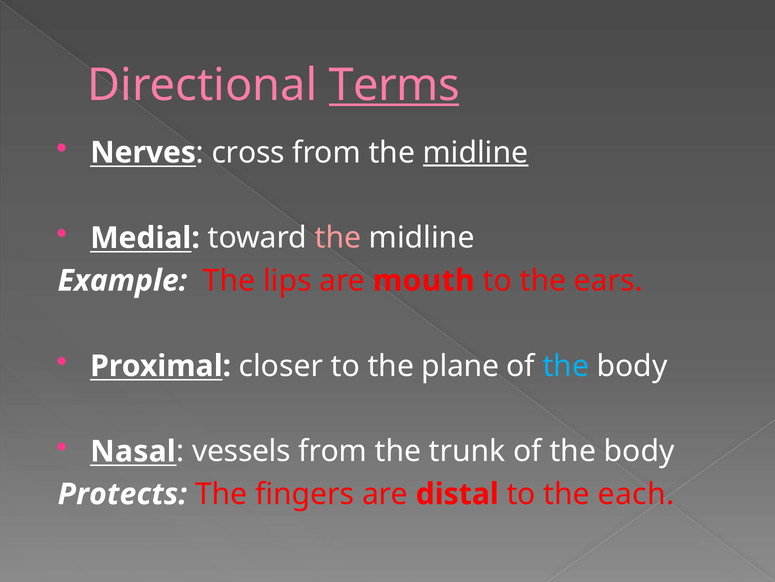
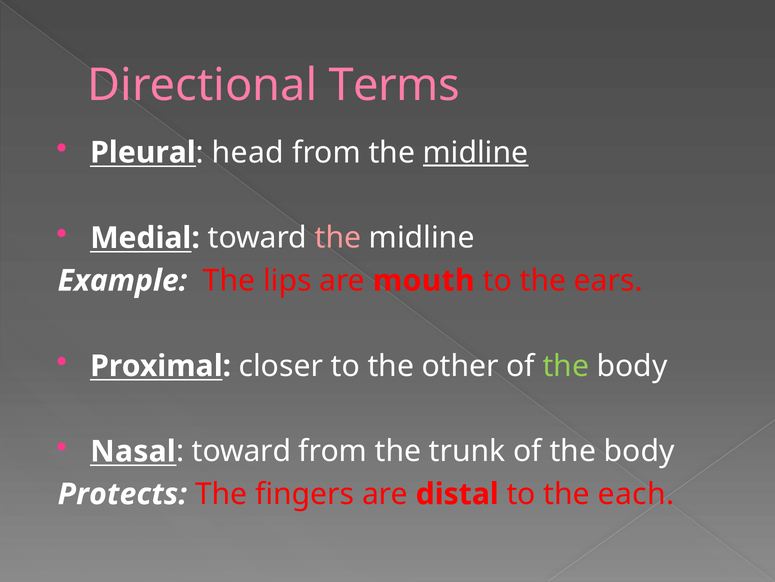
Terms underline: present -> none (394, 85)
Nerves: Nerves -> Pleural (143, 152)
cross: cross -> head (248, 152)
plane: plane -> other (460, 366)
the colour: light blue -> light green (566, 366)
vessels: vessels -> toward (242, 451)
